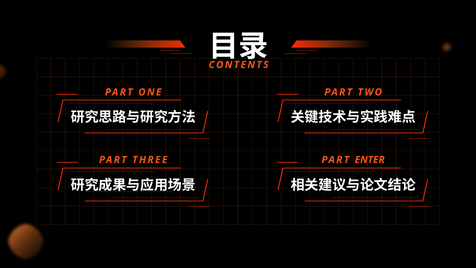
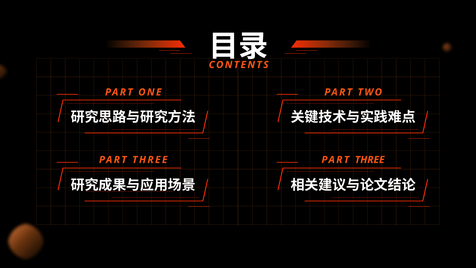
THREE PART ENTER: ENTER -> THREE (370, 160)
